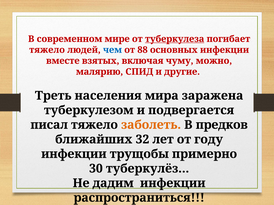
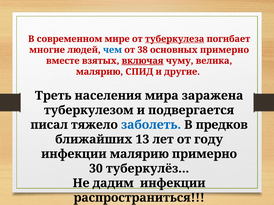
тяжело: тяжело -> многие (47, 50)
88: 88 -> 38 (143, 50)
основных инфекции: инфекции -> примерно (225, 50)
включая underline: none -> present (143, 61)
можно: можно -> велика (214, 61)
заболеть colour: orange -> blue (151, 125)
32: 32 -> 13 (142, 140)
инфекции трущобы: трущобы -> малярию (139, 154)
